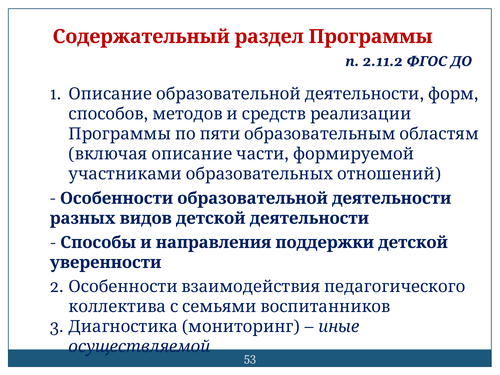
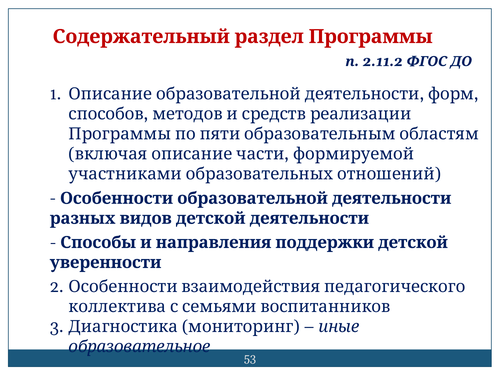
осуществляемой: осуществляемой -> образовательное (140, 347)
